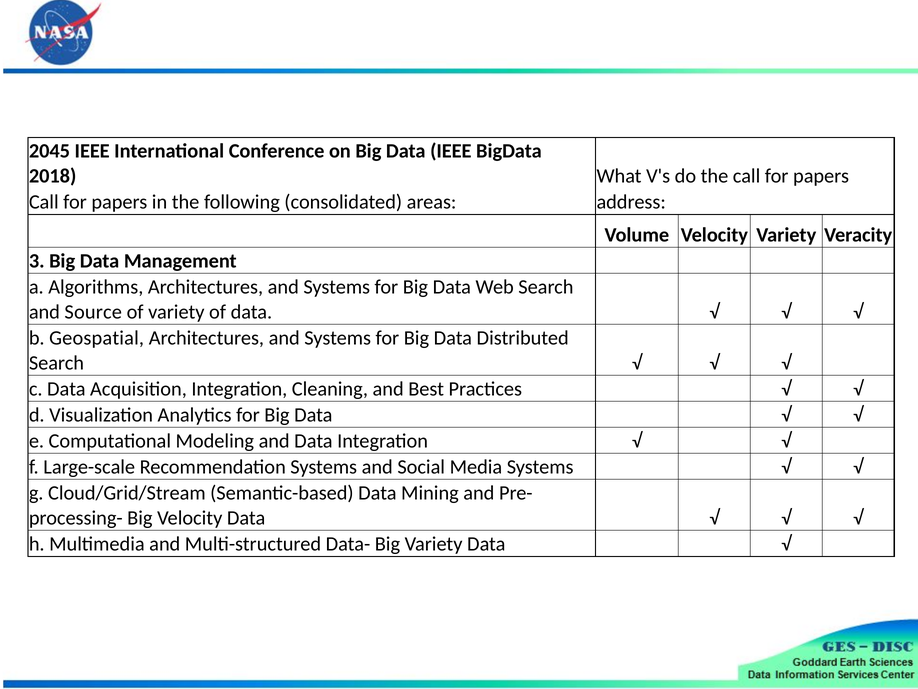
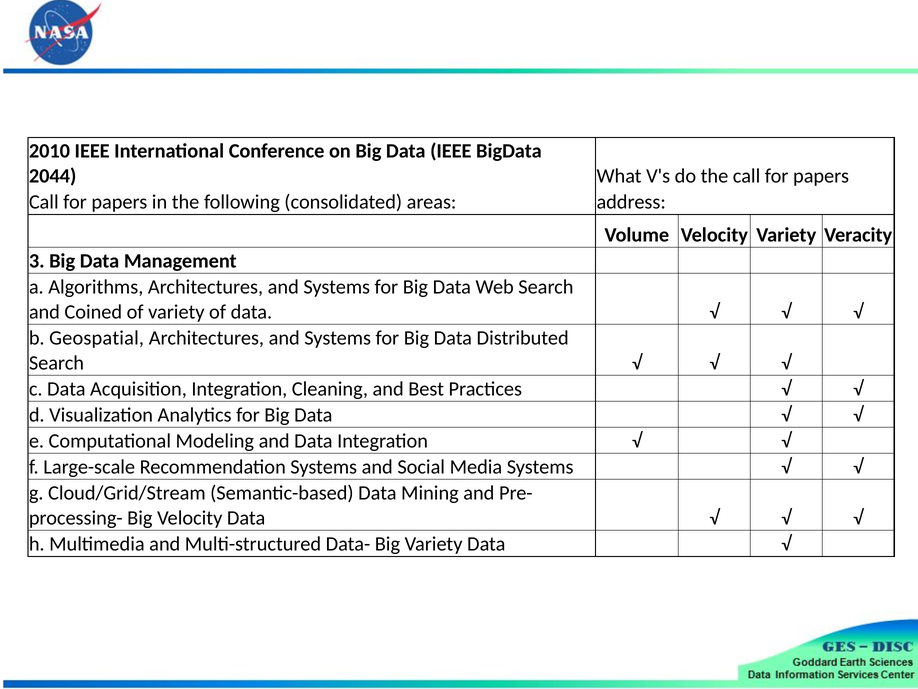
2045: 2045 -> 2010 (49, 151)
2018: 2018 -> 2044 (53, 176)
Source: Source -> Coined (93, 312)
